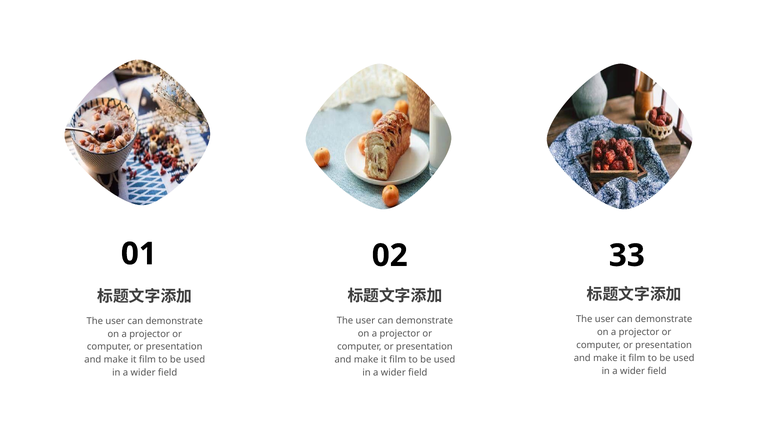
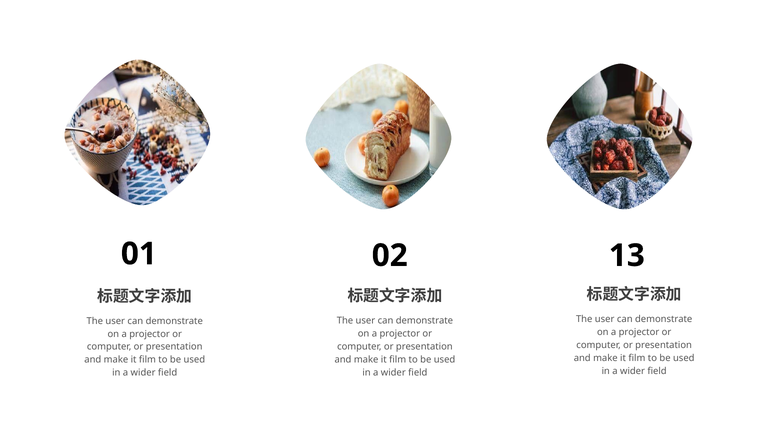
33: 33 -> 13 (627, 255)
